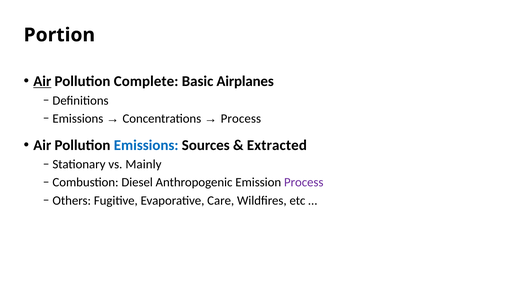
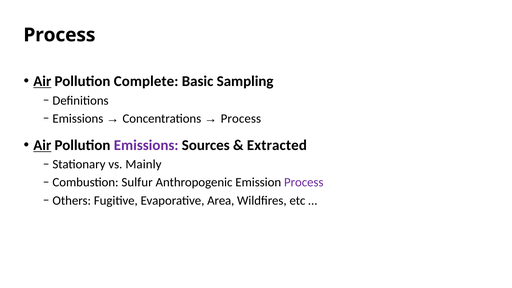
Portion: Portion -> Process (59, 35)
Airplanes: Airplanes -> Sampling (245, 81)
Air underline: none -> present (42, 145)
Emissions colour: blue -> purple (146, 145)
Diesel: Diesel -> Sulfur (137, 182)
Care: Care -> Area (221, 200)
